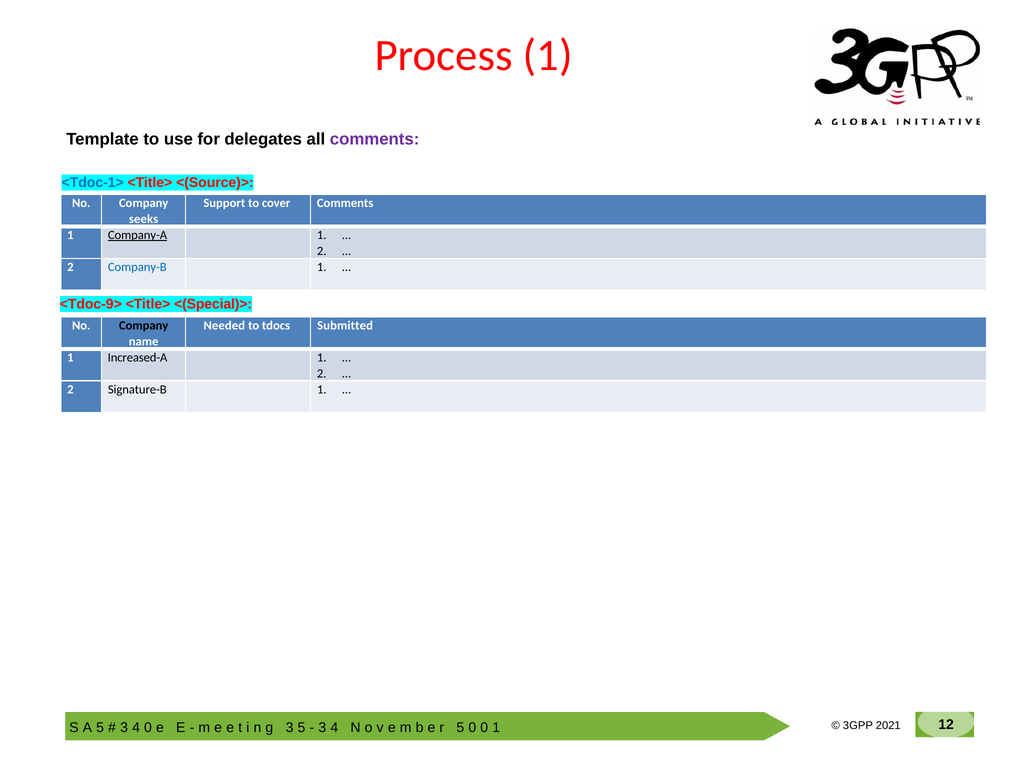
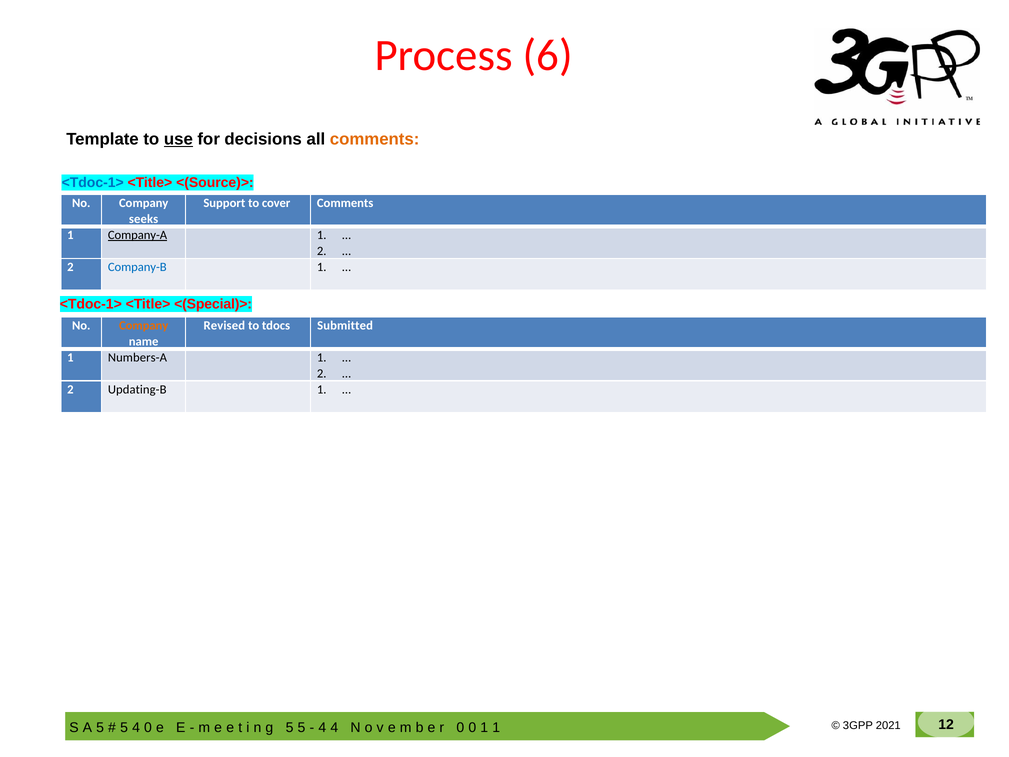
Process 1: 1 -> 6 (548, 56)
use underline: none -> present (178, 139)
delegates: delegates -> decisions (263, 139)
comments colour: purple -> orange (375, 139)
<Tdoc-9>: <Tdoc-9> -> <Tdoc-1> (91, 304)
Company colour: black -> orange (144, 325)
Needed: Needed -> Revised (224, 325)
Increased-A: Increased-A -> Numbers-A (137, 357)
Signature-B: Signature-B -> Updating-B (137, 389)
3: 3 -> 5 (124, 728)
3: 3 -> 5 (290, 728)
3: 3 -> 4 (322, 728)
5: 5 -> 0 (460, 728)
0: 0 -> 1 (484, 728)
